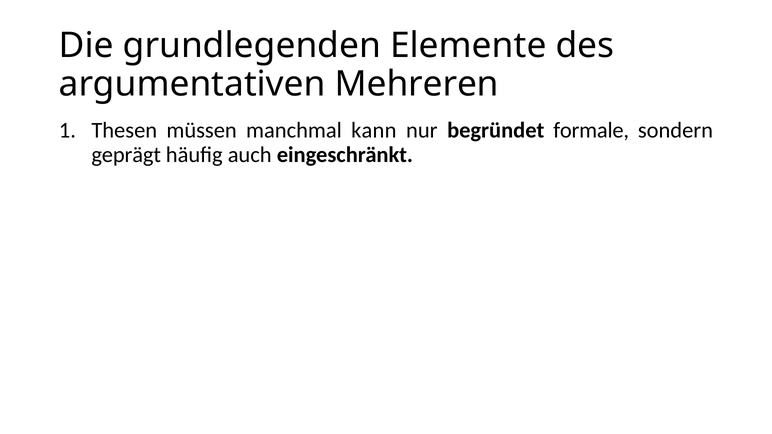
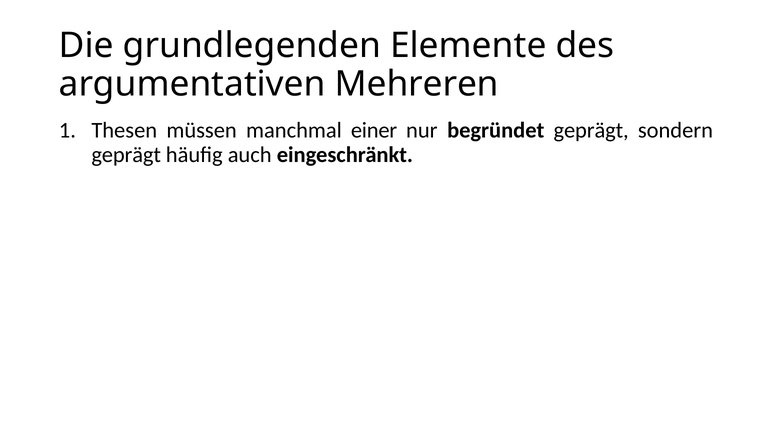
kann: kann -> einer (374, 130)
begründet formale: formale -> geprägt (591, 130)
